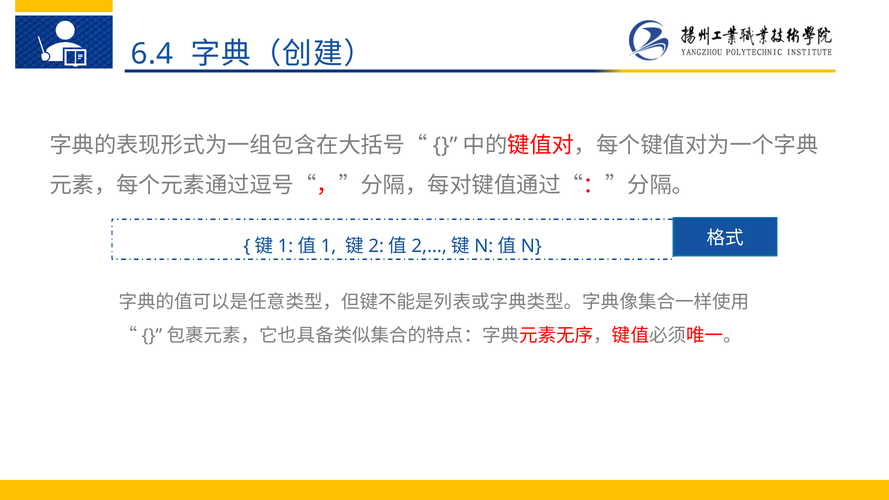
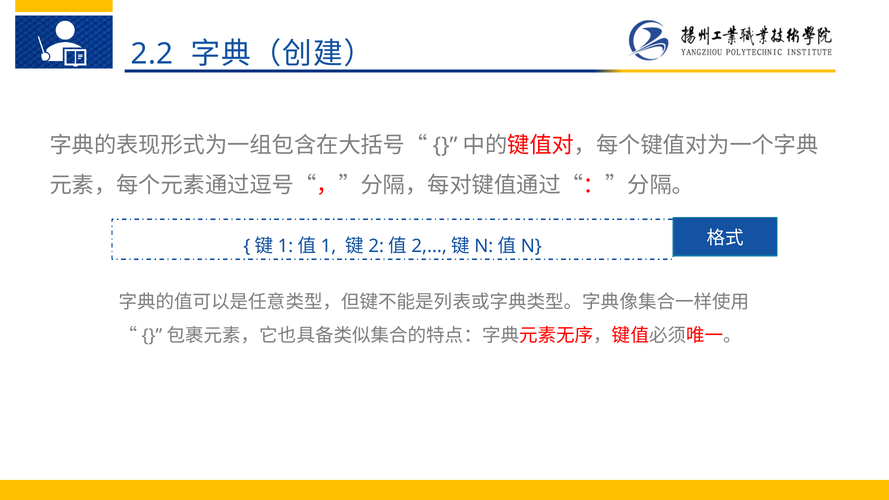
6.4: 6.4 -> 2.2 (152, 54)
